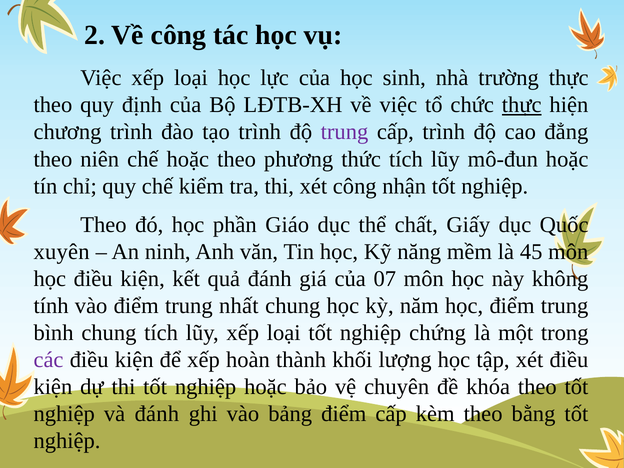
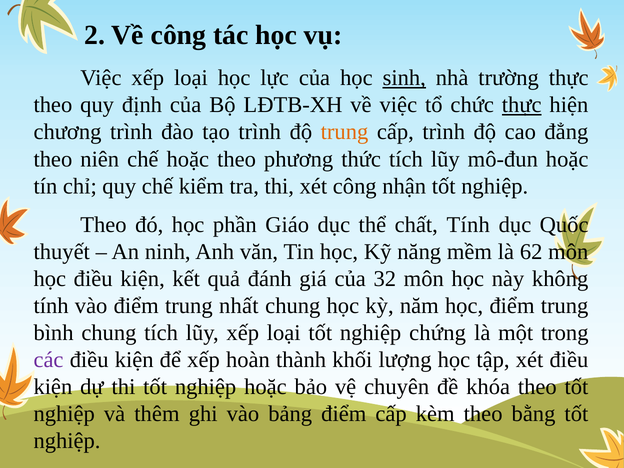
sinh underline: none -> present (404, 78)
trung colour: purple -> orange (345, 132)
chất Giấy: Giấy -> Tính (468, 225)
xuyên: xuyên -> thuyết (62, 252)
45: 45 -> 62 (531, 252)
07: 07 -> 32 (385, 279)
và đánh: đánh -> thêm (157, 414)
